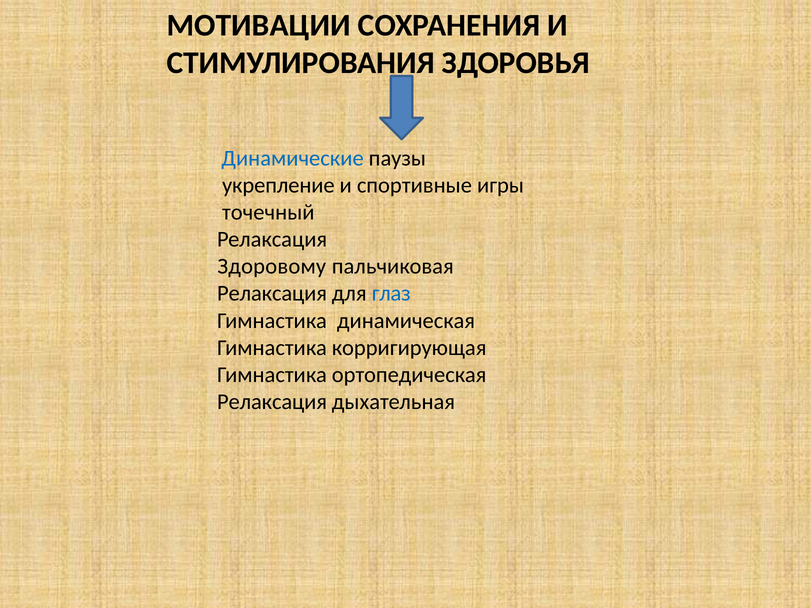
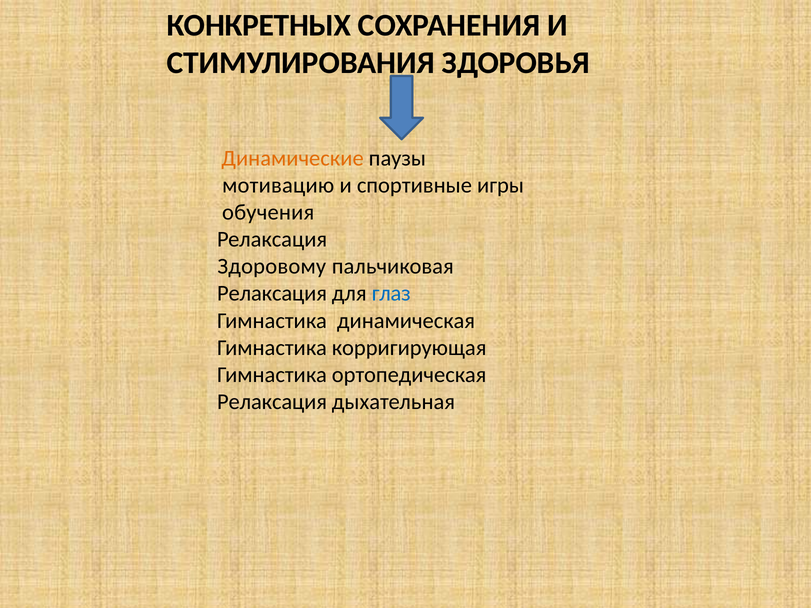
МОТИВАЦИИ: МОТИВАЦИИ -> КОНКРЕТНЫХ (259, 25)
Динамические colour: blue -> orange (293, 158)
укрепление: укрепление -> мотивацию (278, 186)
точечный: точечный -> обучения (268, 213)
